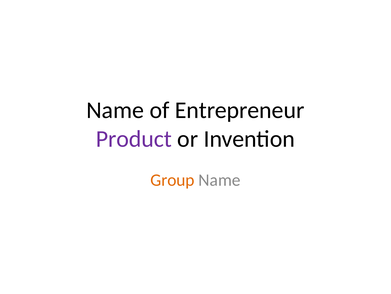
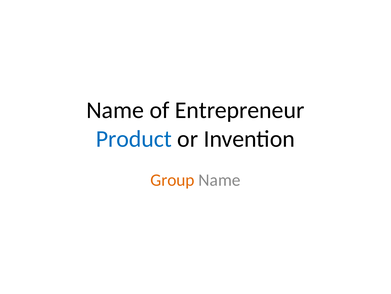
Product colour: purple -> blue (134, 139)
